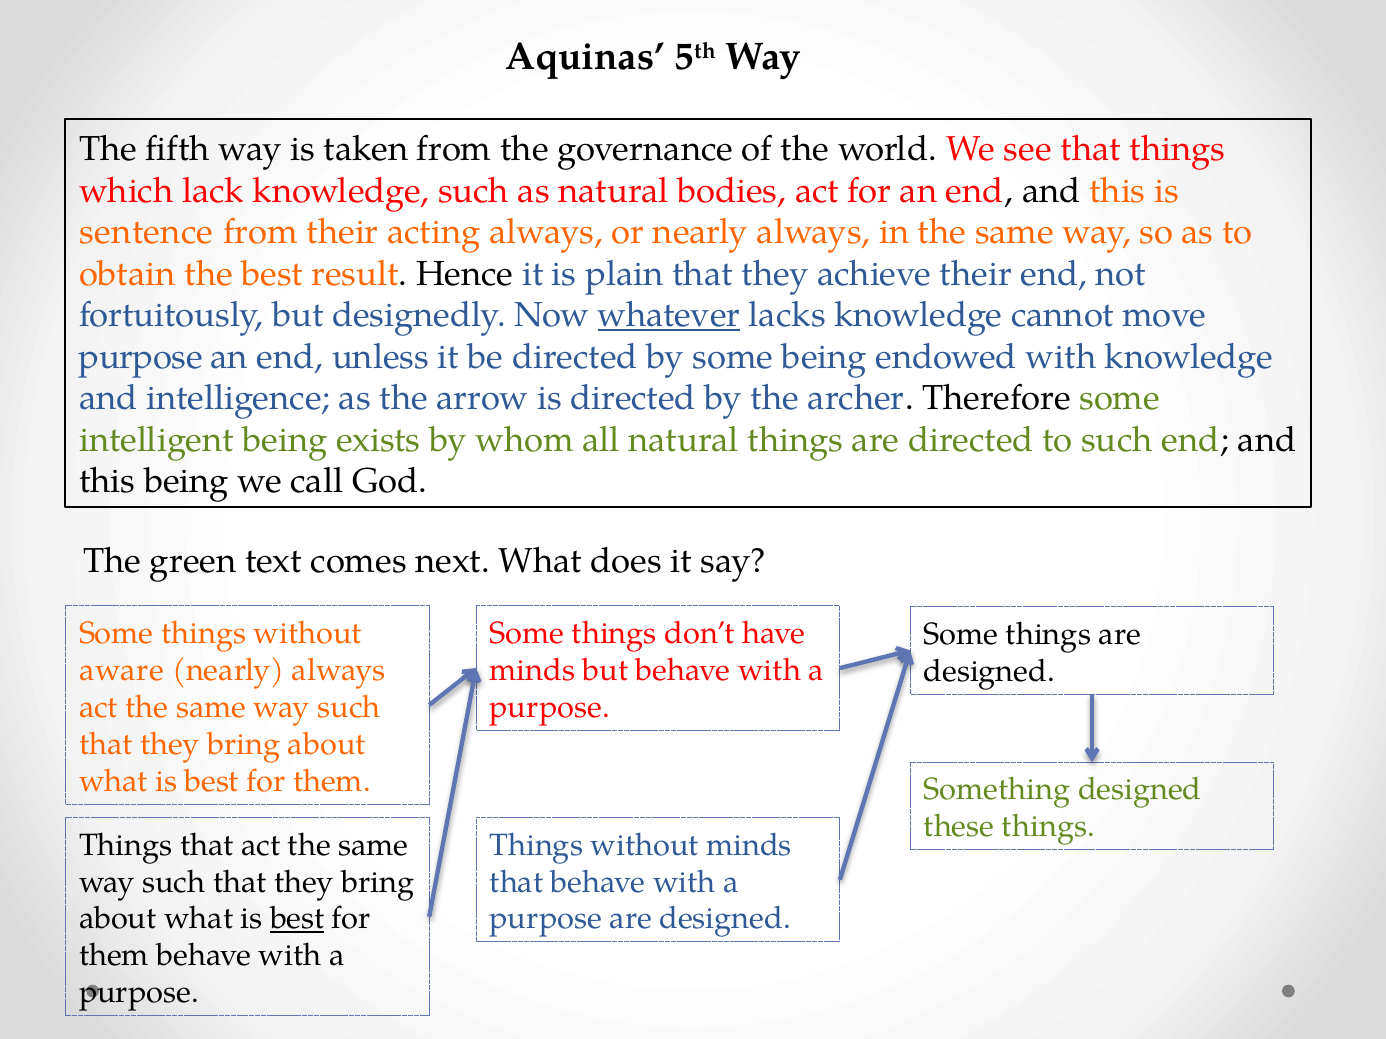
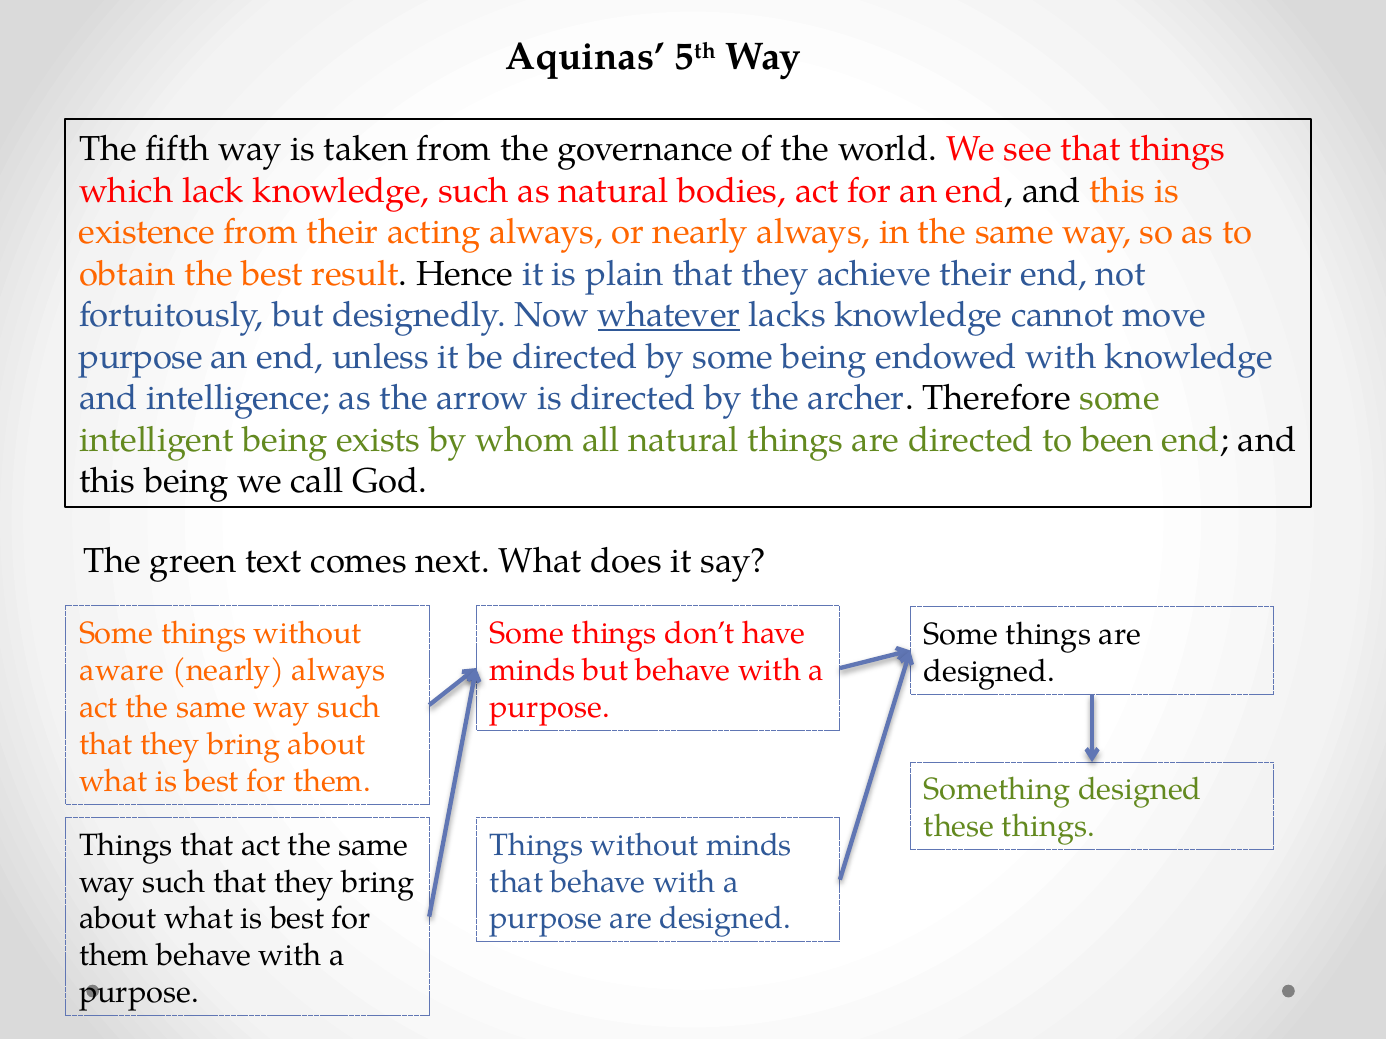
sentence: sentence -> existence (147, 232)
to such: such -> been (1117, 440)
best underline: present -> none (297, 919)
